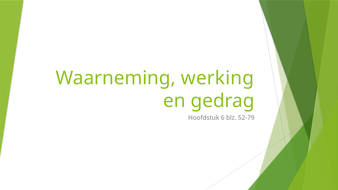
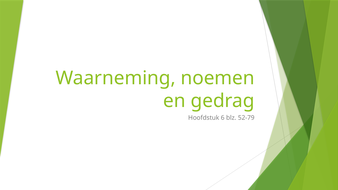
werking: werking -> noemen (218, 78)
